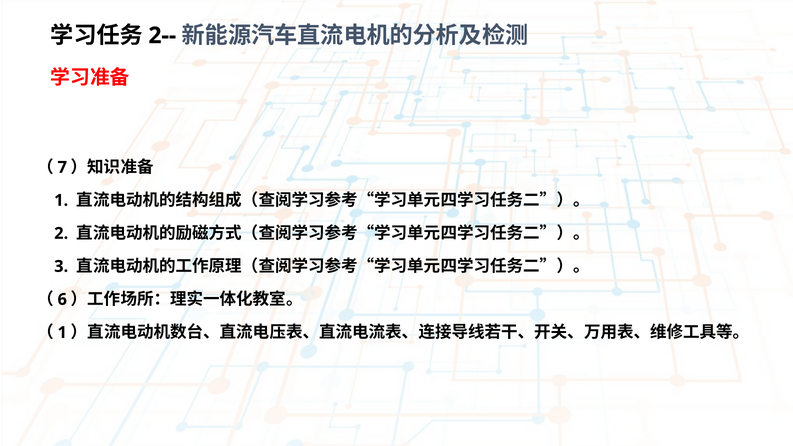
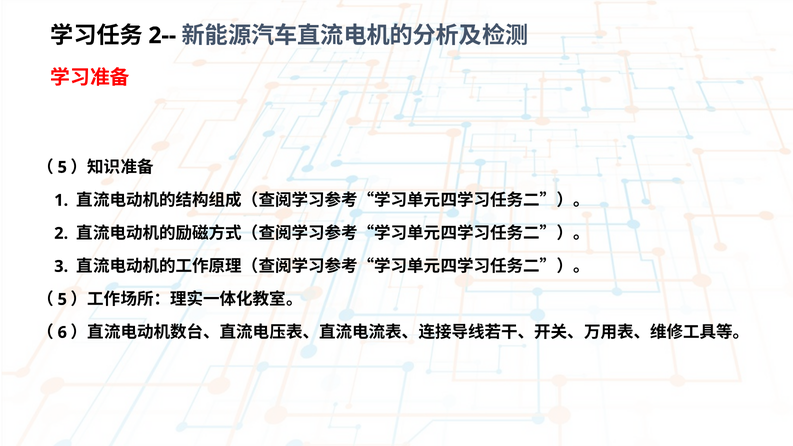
7: 7 -> 5 (62, 167)
6: 6 -> 5 (62, 299)
1: 1 -> 6 (62, 333)
